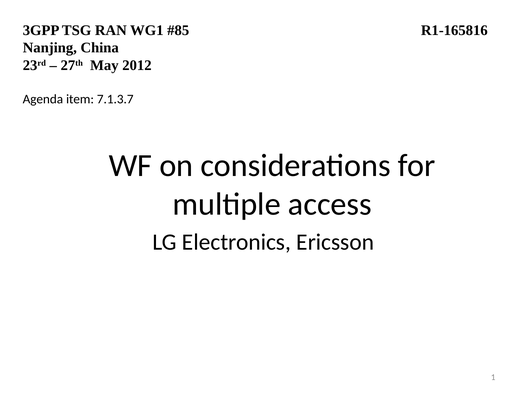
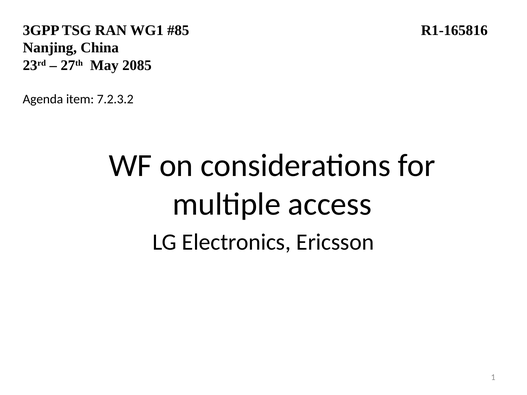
2012: 2012 -> 2085 (137, 65)
7.1.3.7: 7.1.3.7 -> 7.2.3.2 (115, 99)
